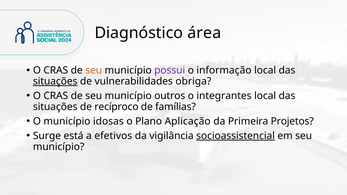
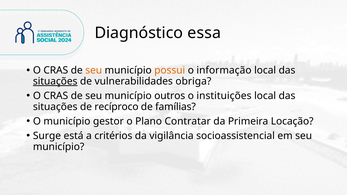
área: área -> essa (204, 33)
possui colour: purple -> orange (170, 70)
integrantes: integrantes -> instituições (224, 96)
idosas: idosas -> gestor (108, 121)
Aplicação: Aplicação -> Contratar (188, 121)
Projetos: Projetos -> Locação (292, 121)
efetivos: efetivos -> critérios (113, 136)
socioassistencial underline: present -> none (236, 136)
